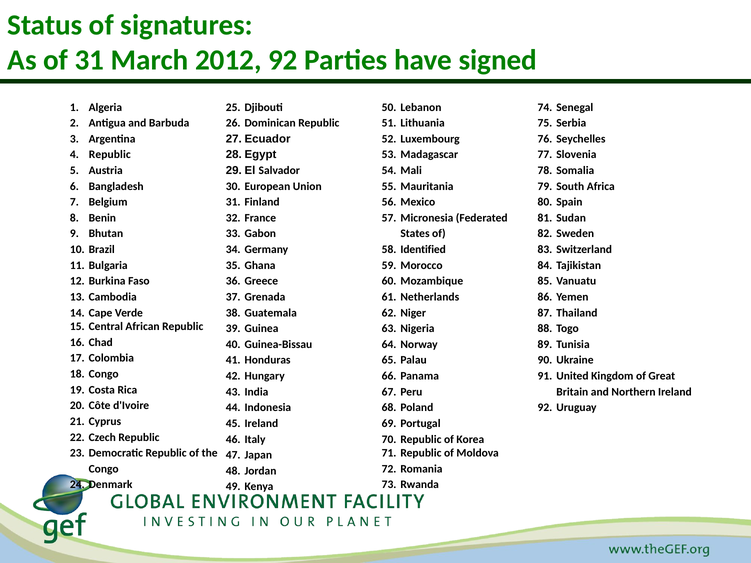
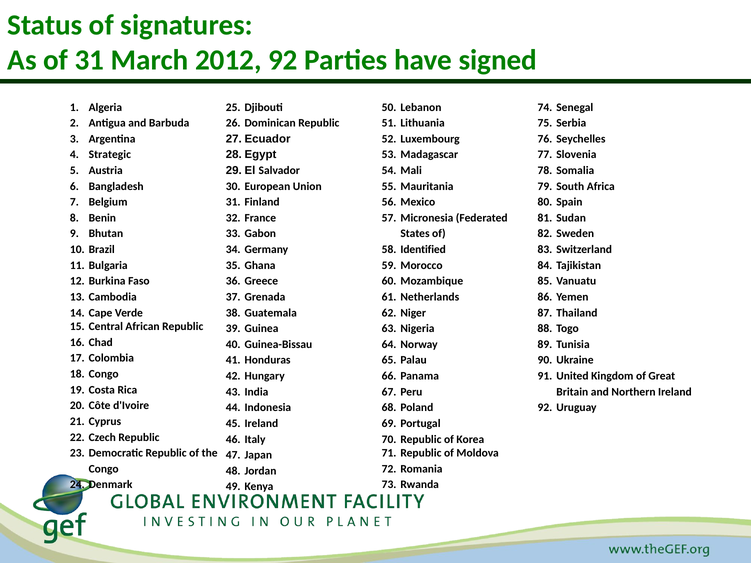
Republic: Republic -> Strategic (110, 155)
